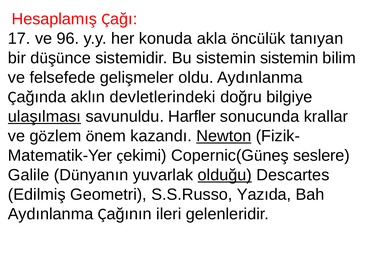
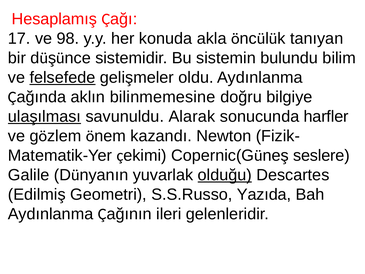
96: 96 -> 98 (68, 38)
sistemin sistemin: sistemin -> bulundu (289, 58)
felsefede underline: none -> present (63, 77)
devletlerindeki: devletlerindeki -> bilinmemesine (163, 97)
Harfler: Harfler -> Alarak (192, 116)
krallar: krallar -> harfler (326, 116)
Newton underline: present -> none (224, 136)
